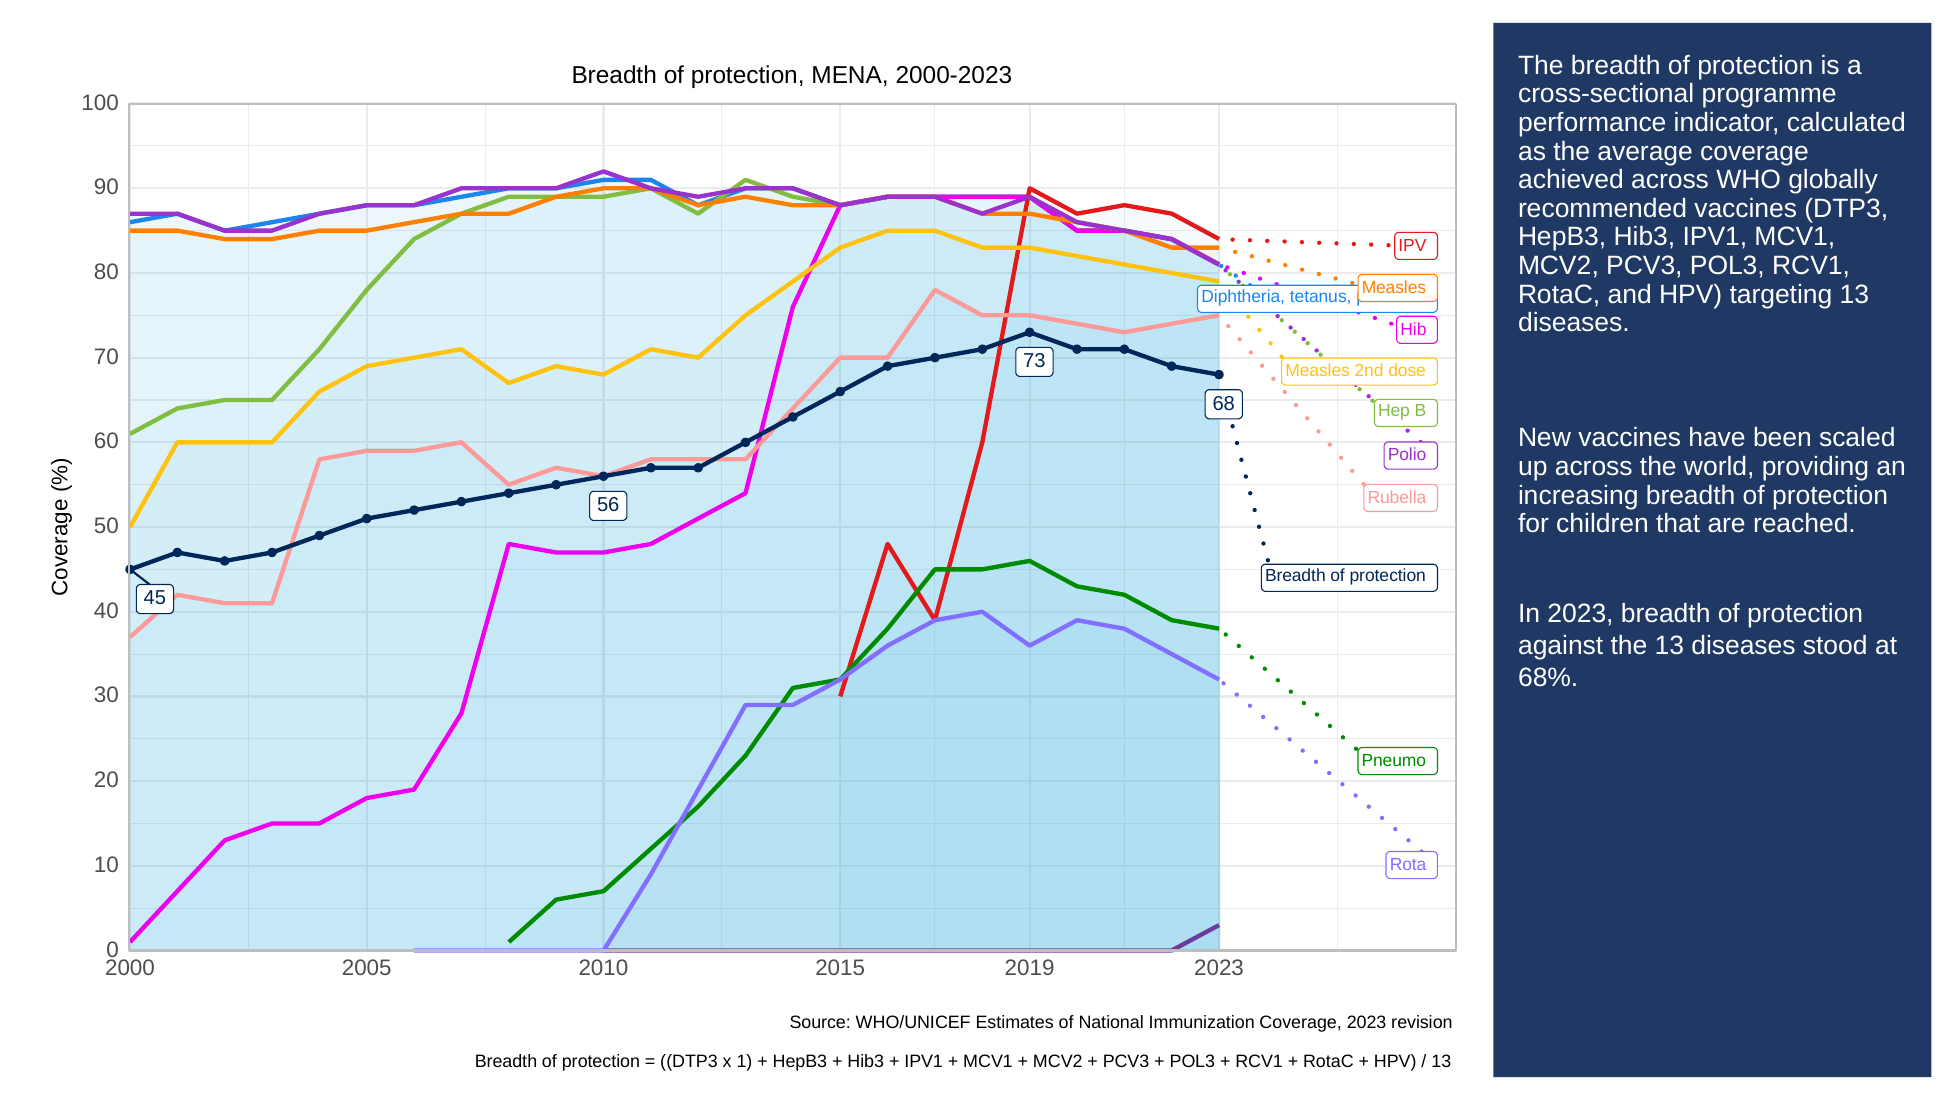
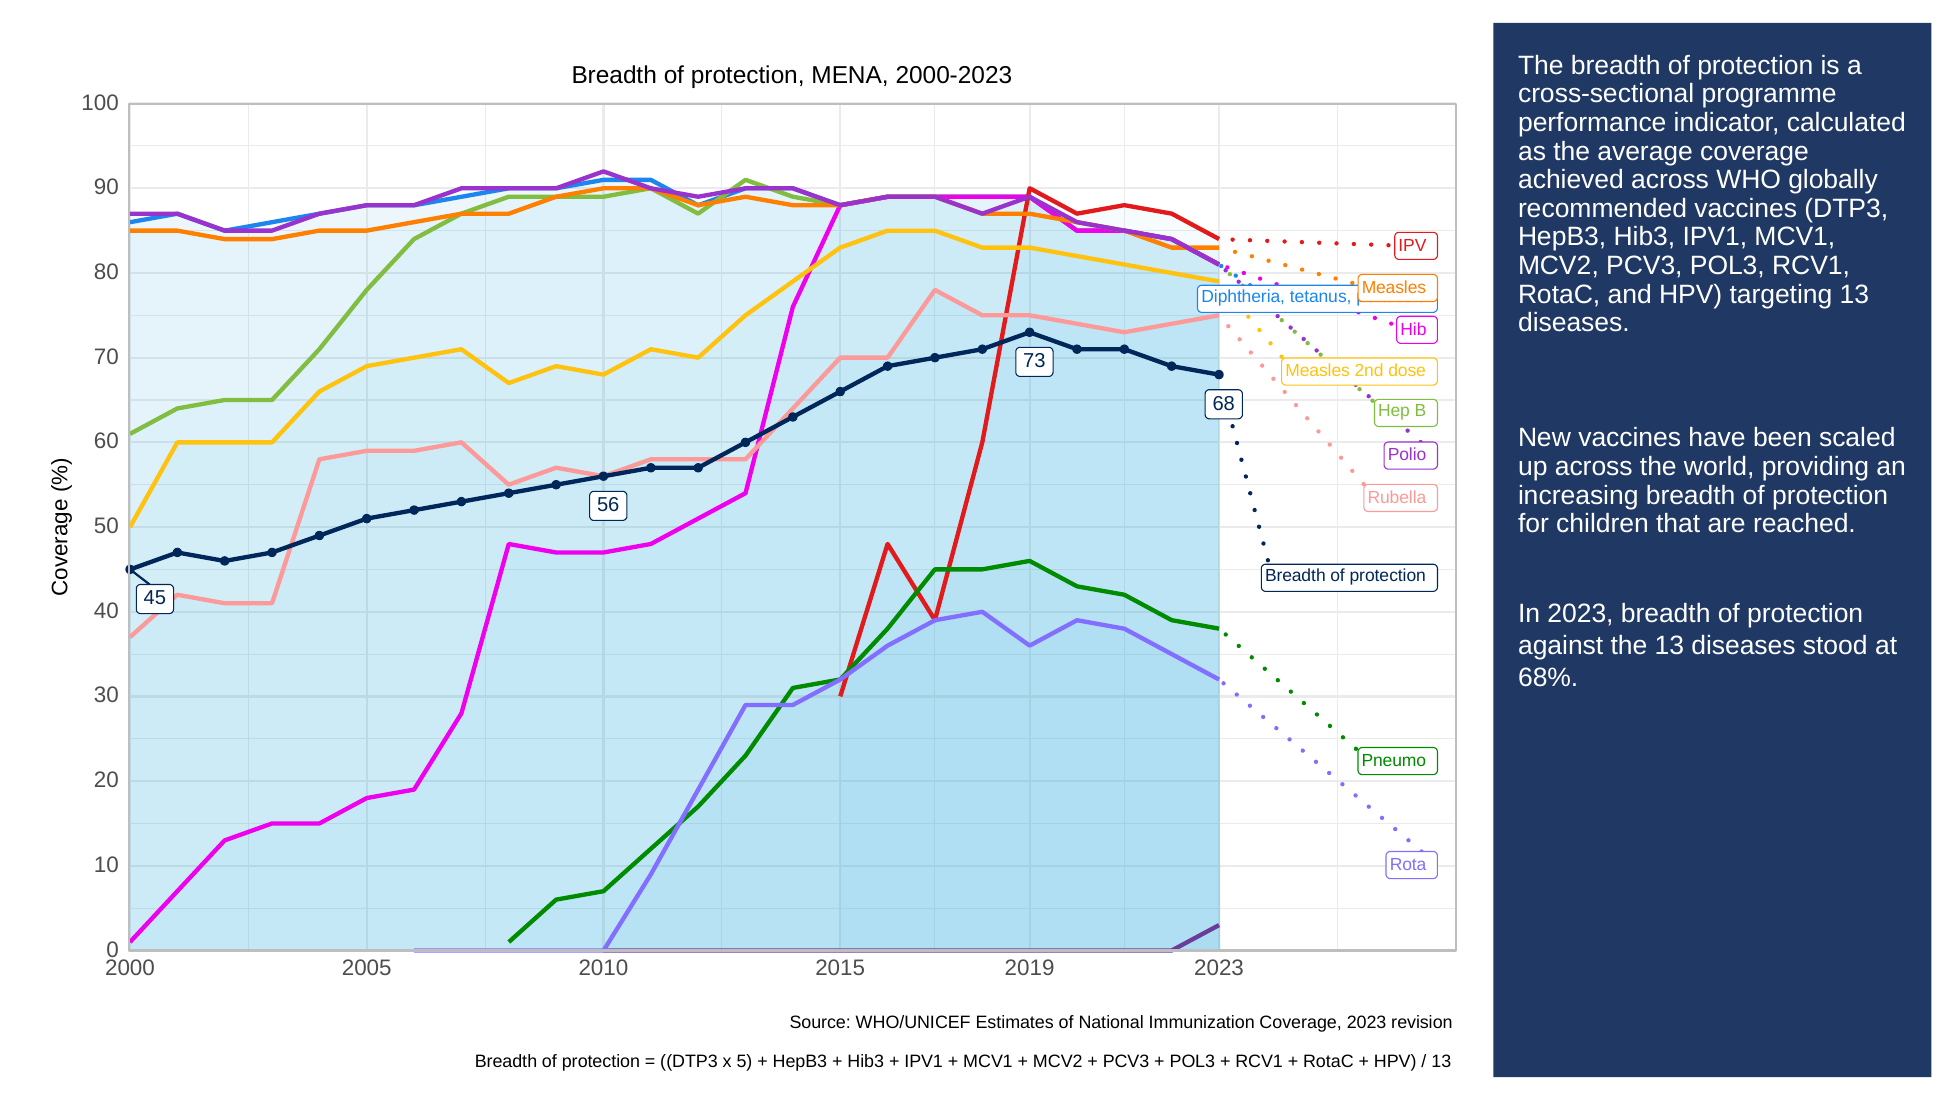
1: 1 -> 5 (744, 1062)
